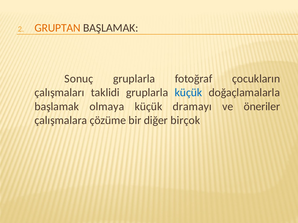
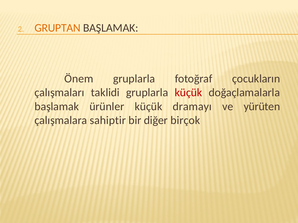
Sonuç: Sonuç -> Önem (79, 79)
küçük colour: blue -> red (188, 93)
olmaya: olmaya -> ürünler (107, 107)
öneriler: öneriler -> yürüten (262, 107)
çözüme: çözüme -> sahiptir (108, 121)
